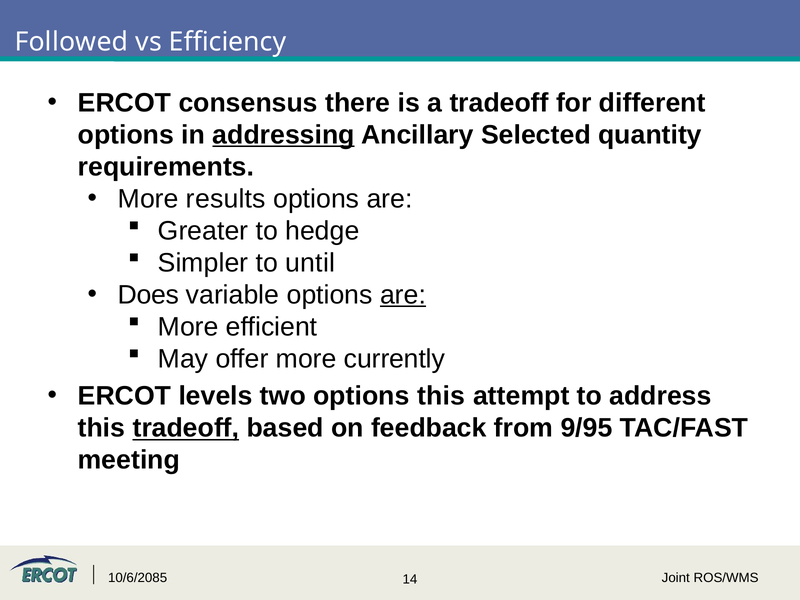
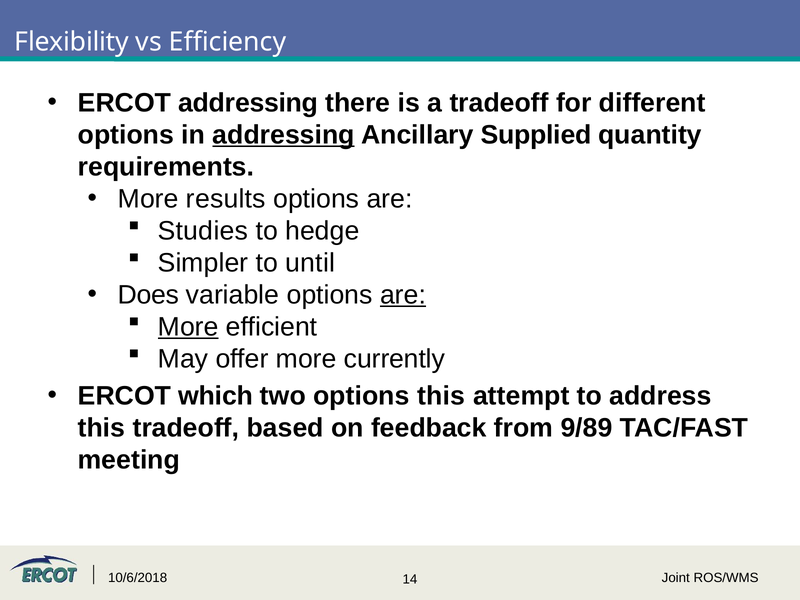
Followed: Followed -> Flexibility (72, 42)
ERCOT consensus: consensus -> addressing (248, 103)
Selected: Selected -> Supplied (536, 135)
Greater: Greater -> Studies (203, 231)
More underline: none -> present (188, 327)
levels: levels -> which (216, 396)
tradeoff underline: present -> none (186, 428)
9/95: 9/95 -> 9/89 (586, 428)
10/6/2085: 10/6/2085 -> 10/6/2018 (138, 578)
